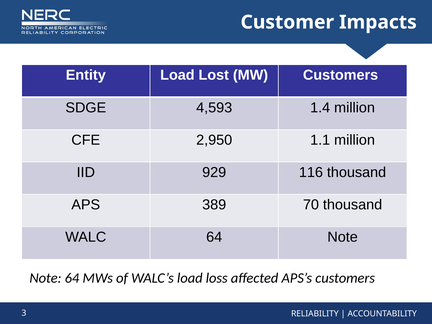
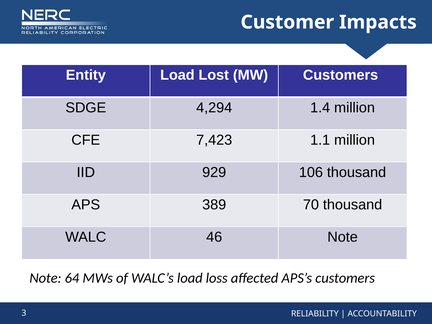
4,593: 4,593 -> 4,294 (214, 108)
2,950: 2,950 -> 7,423 (214, 140)
116: 116 -> 106 (311, 172)
WALC 64: 64 -> 46 (214, 237)
